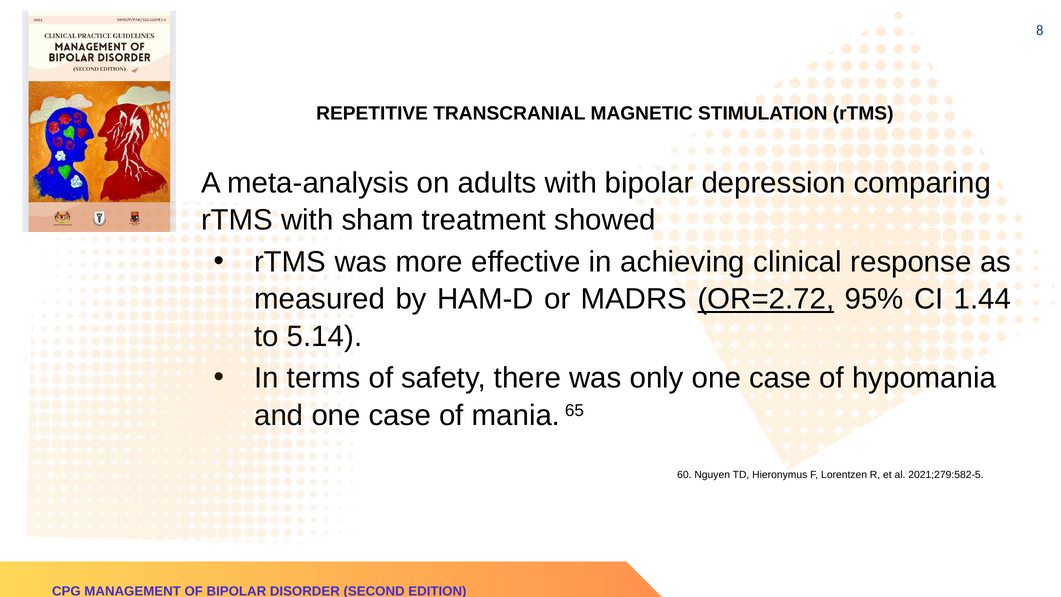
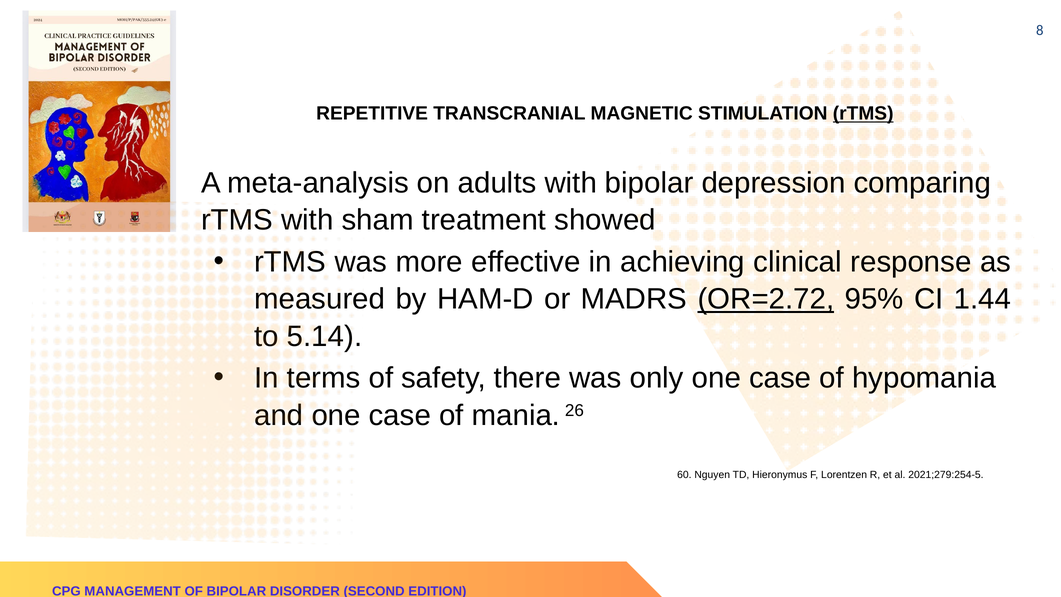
rTMS underline: none -> present (863, 114)
65: 65 -> 26 (574, 410)
2021;279:582-5: 2021;279:582-5 -> 2021;279:254-5 (946, 475)
